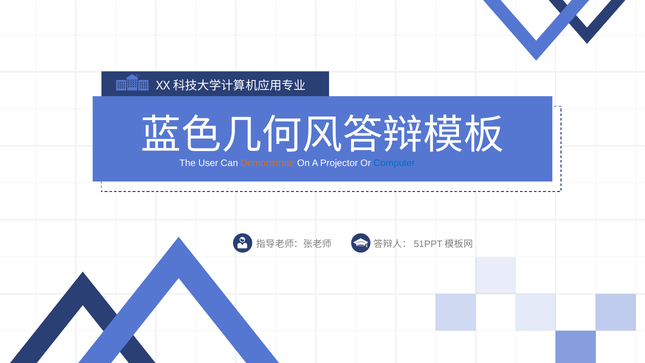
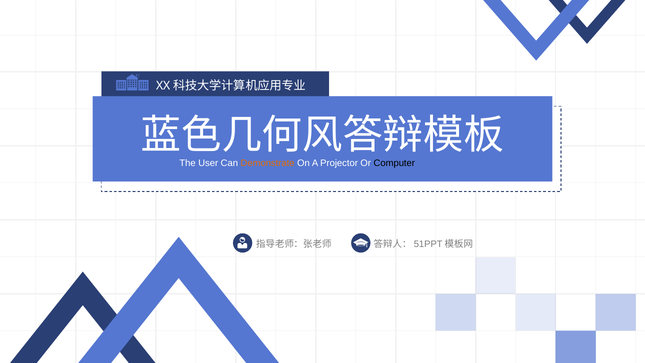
Computer colour: blue -> black (394, 163)
